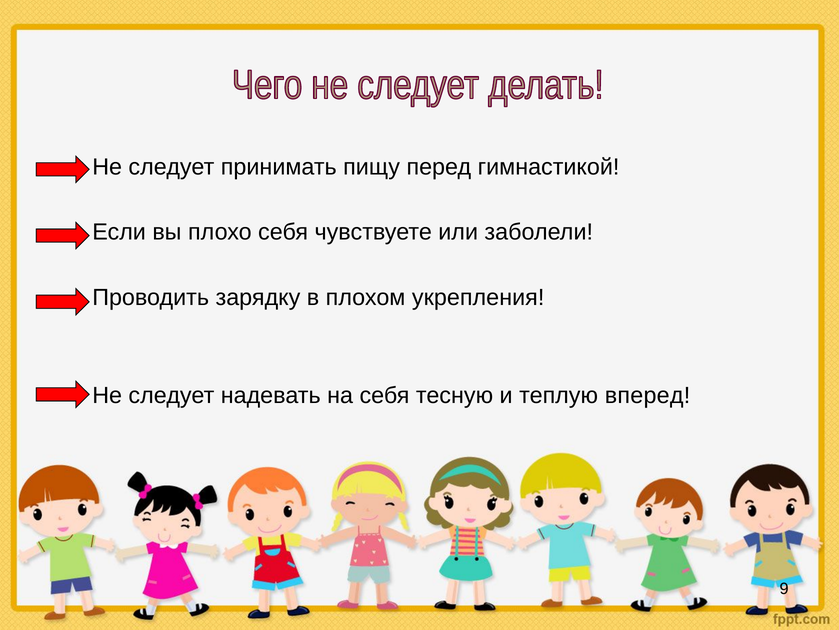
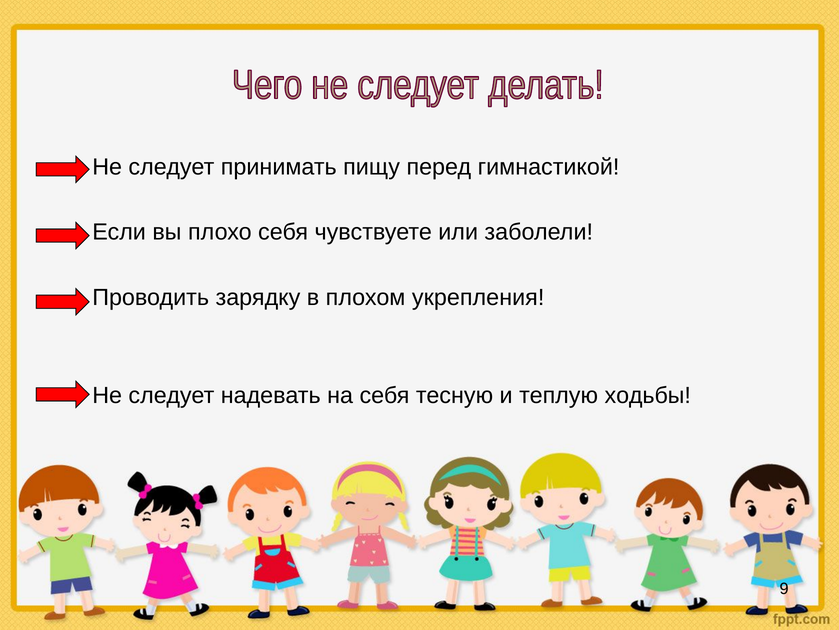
вперед: вперед -> ходьбы (648, 395)
